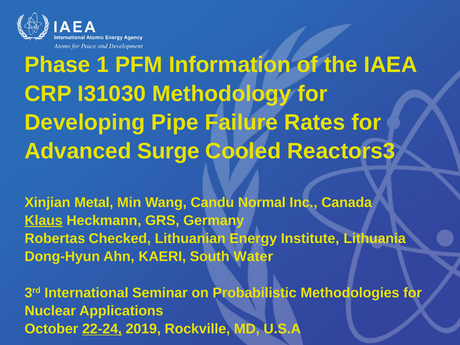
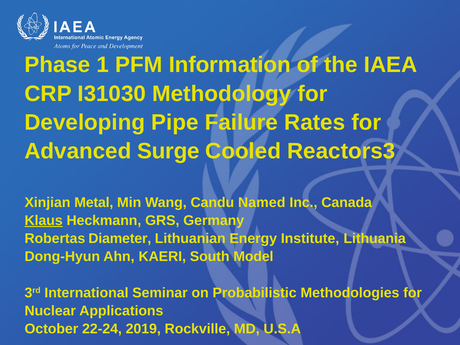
Normal: Normal -> Named (262, 202)
Checked: Checked -> Diameter (120, 239)
Water: Water -> Model (253, 257)
22-24 underline: present -> none (102, 329)
